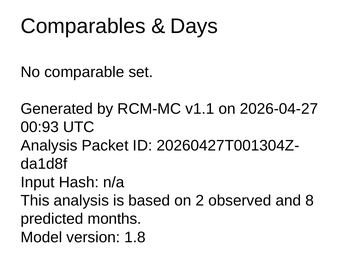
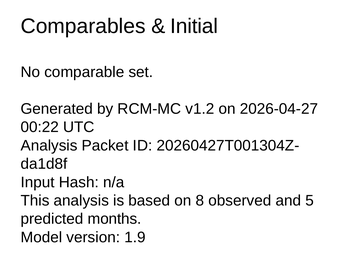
Days: Days -> Initial (194, 26)
v1.1: v1.1 -> v1.2 (200, 109)
00:93: 00:93 -> 00:22 (40, 127)
2: 2 -> 8 (200, 201)
8: 8 -> 5 (310, 201)
1.8: 1.8 -> 1.9 (135, 237)
